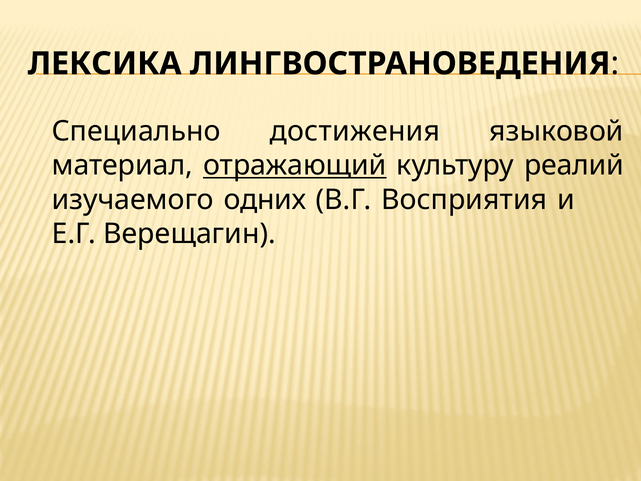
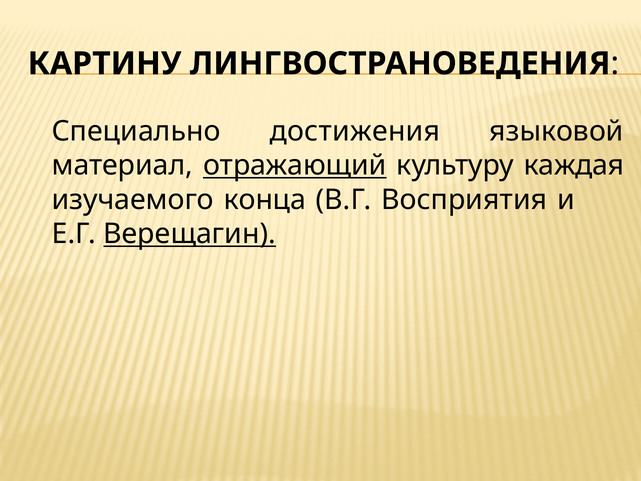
ЛЕКСИКА: ЛЕКСИКА -> КАРТИНУ (105, 64)
реалий: реалий -> каждая (574, 165)
одних: одних -> конца (265, 200)
Верещагин underline: none -> present (190, 234)
